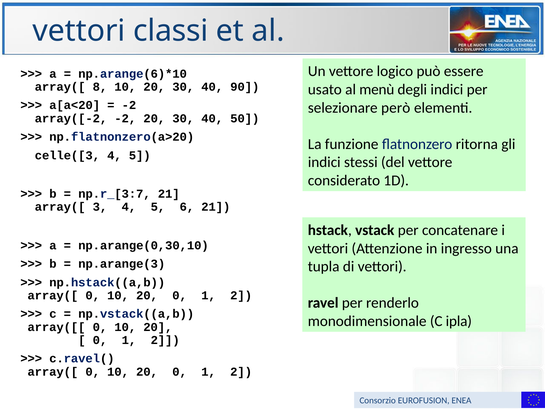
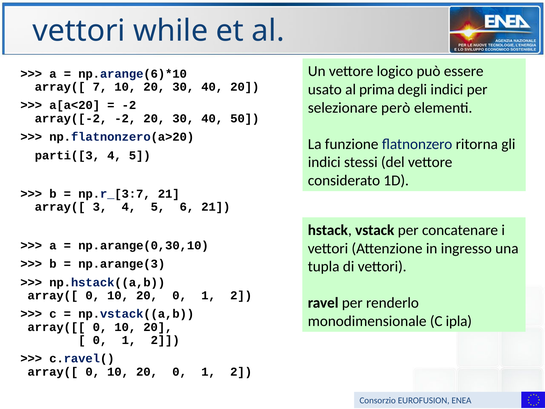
classi: classi -> while (171, 31)
8: 8 -> 7 (100, 87)
40 90: 90 -> 20 (245, 87)
menù: menù -> prima (377, 89)
celle([3: celle([3 -> parti([3 (67, 155)
